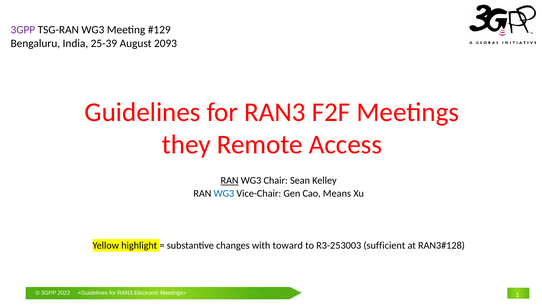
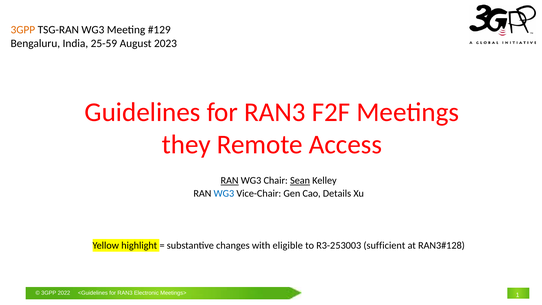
3GPP colour: purple -> orange (23, 30)
25-39: 25-39 -> 25-59 (104, 43)
2093: 2093 -> 2023 (165, 43)
Sean underline: none -> present (300, 180)
Means: Means -> Details (337, 193)
toward: toward -> eligible (288, 245)
